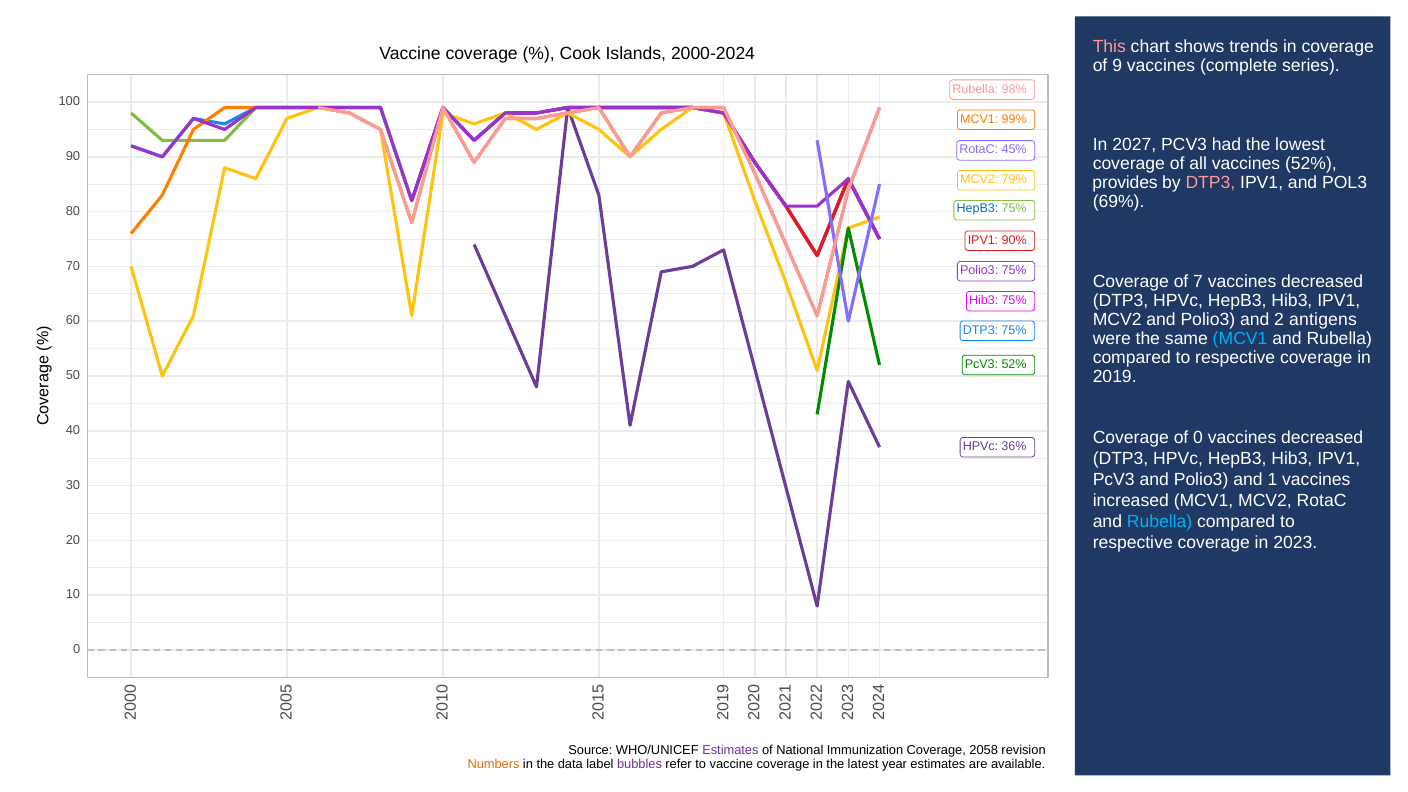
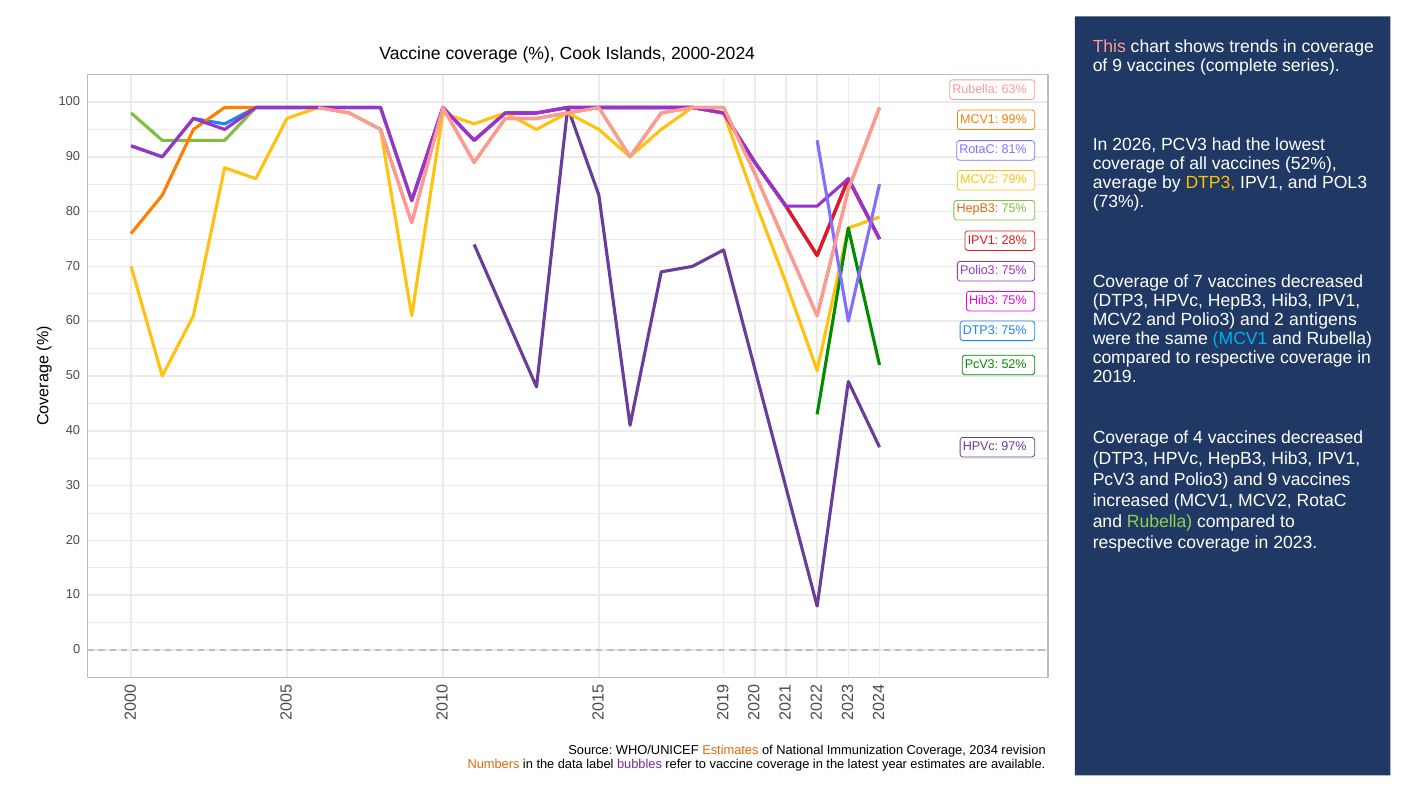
98%: 98% -> 63% (1014, 89)
2027: 2027 -> 2026 (1134, 145)
45%: 45% -> 81% (1014, 150)
provides: provides -> average (1125, 183)
DTP3 colour: pink -> yellow (1210, 183)
69%: 69% -> 73% (1119, 202)
HepB3 colour: blue -> orange (977, 209)
90%: 90% -> 28% (1014, 240)
of 0: 0 -> 4 (1198, 438)
36%: 36% -> 97% (1014, 447)
and 1: 1 -> 9 (1272, 480)
Rubella colour: light blue -> light green (1160, 522)
Estimates colour: purple -> orange (730, 750)
2058: 2058 -> 2034 (984, 750)
